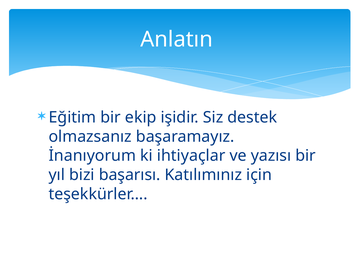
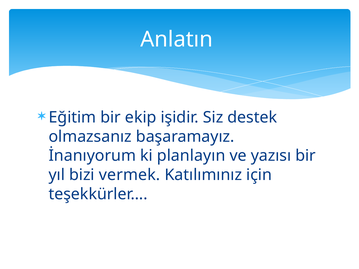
ihtiyaçlar: ihtiyaçlar -> planlayın (191, 156)
başarısı: başarısı -> vermek (130, 175)
